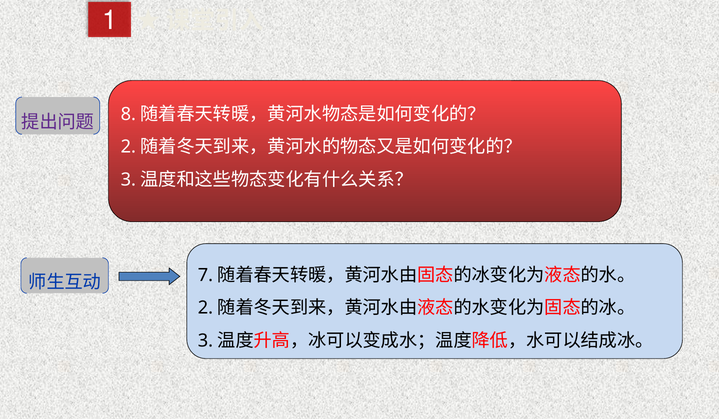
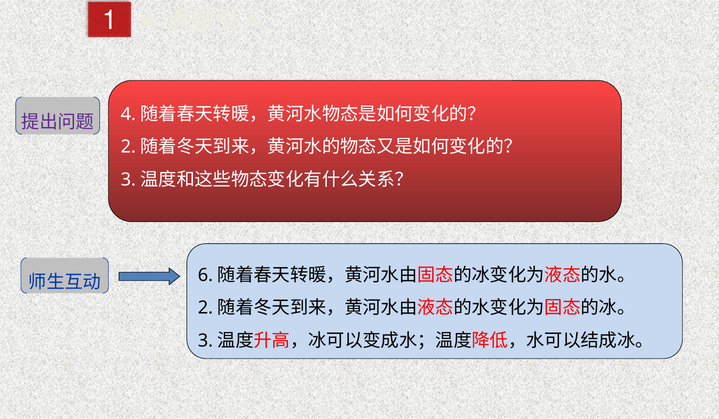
8: 8 -> 4 (128, 114)
7: 7 -> 6 (205, 275)
